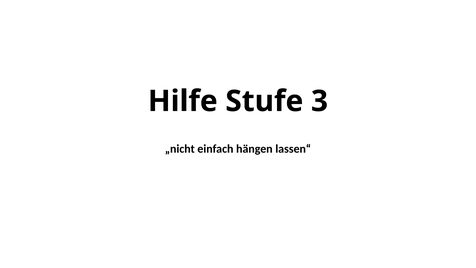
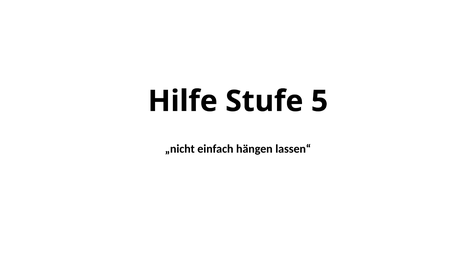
3: 3 -> 5 (319, 101)
